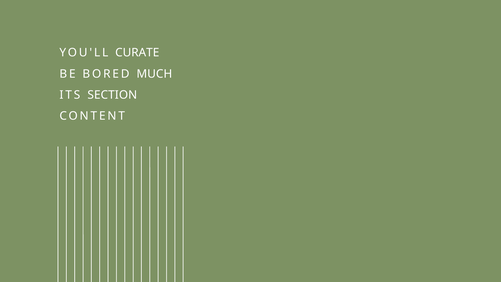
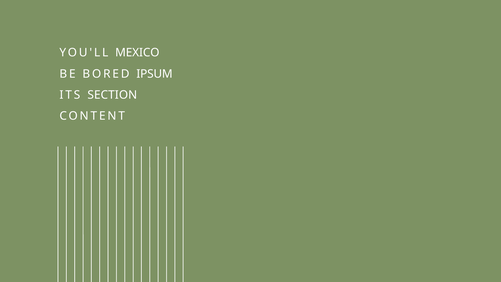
CURATE: CURATE -> MEXICO (137, 53)
MUCH: MUCH -> IPSUM (154, 74)
